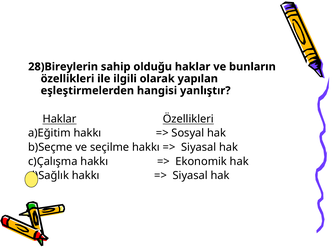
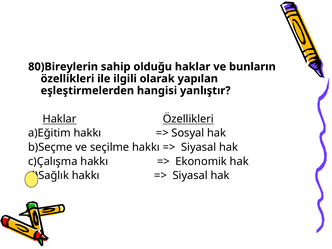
28)Bireylerin: 28)Bireylerin -> 80)Bireylerin (63, 67)
